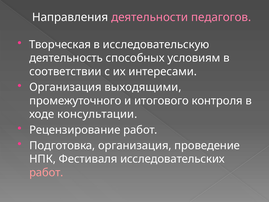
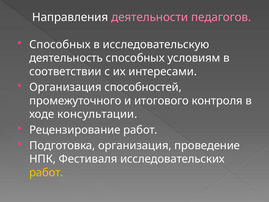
Творческая: Творческая -> Способных (60, 45)
выходящими: выходящими -> способностей (143, 87)
работ colour: pink -> yellow (46, 172)
